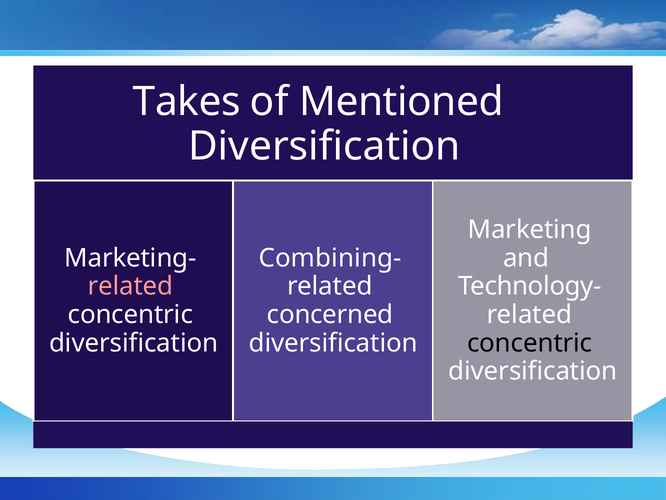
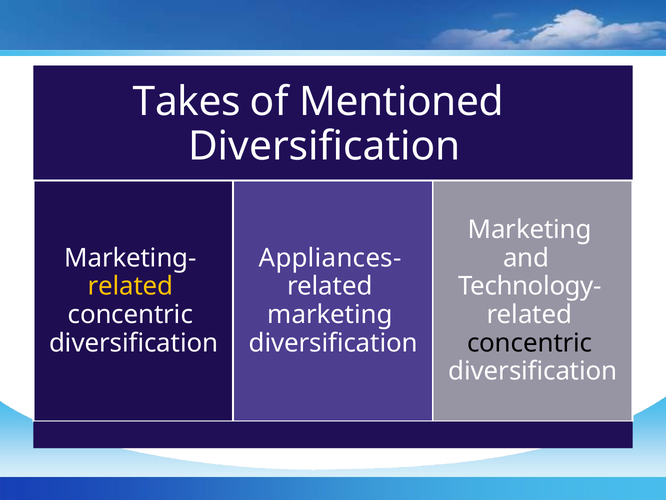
Combining-: Combining- -> Appliances- (330, 258)
related colour: pink -> yellow (130, 286)
concerned: concerned -> marketing (330, 314)
